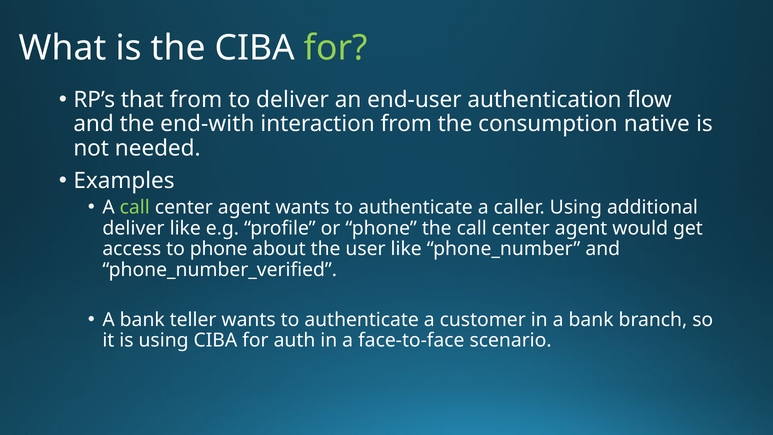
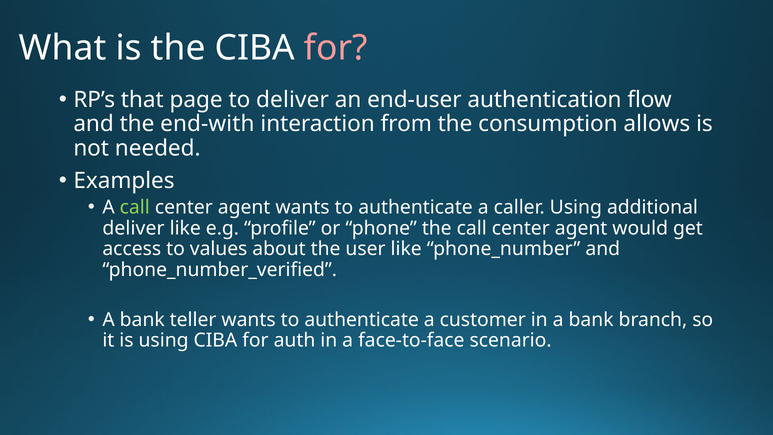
for colour: light green -> pink (336, 48)
that from: from -> page (196, 100)
native: native -> allows (657, 124)
to phone: phone -> values (219, 249)
